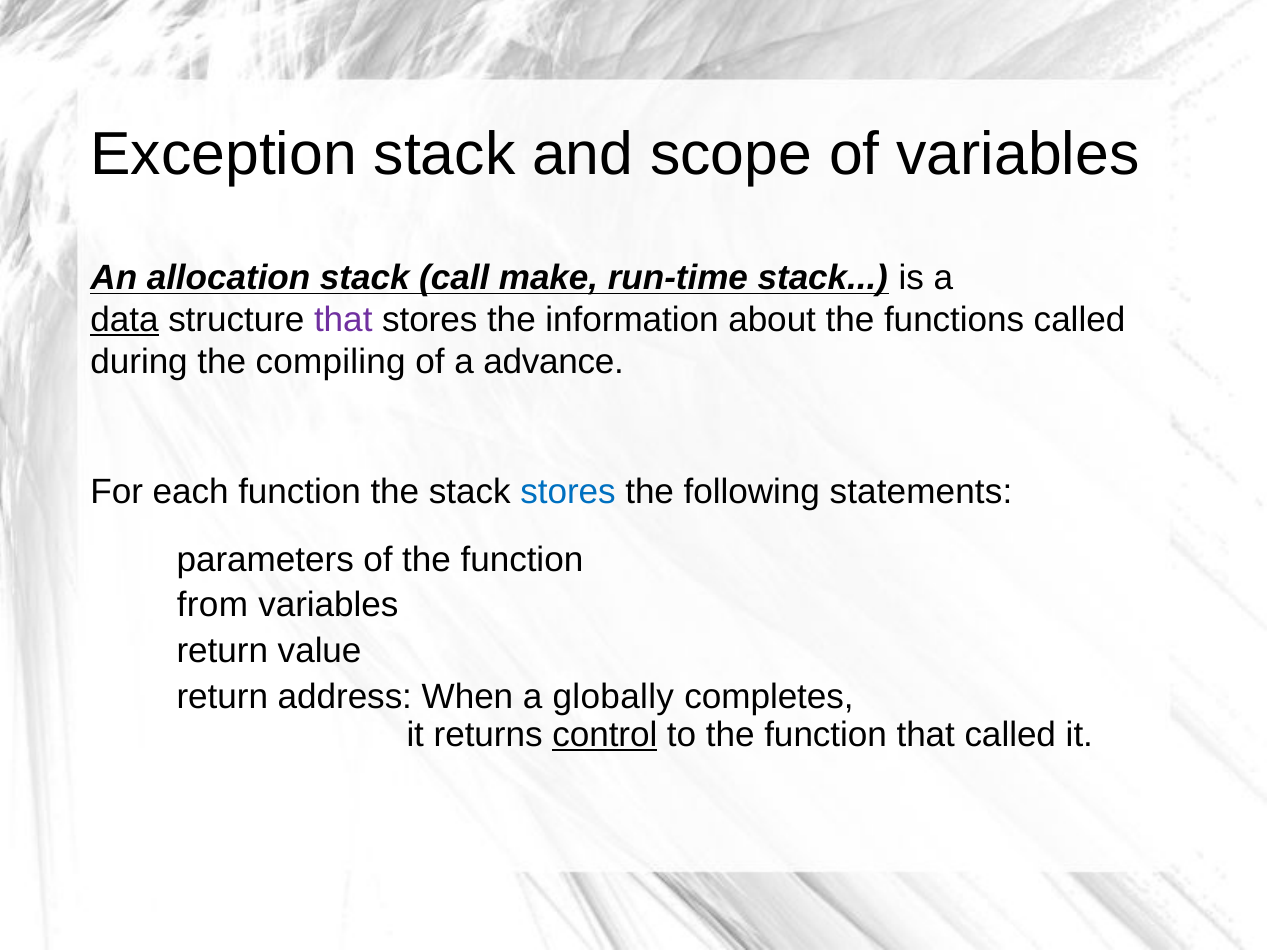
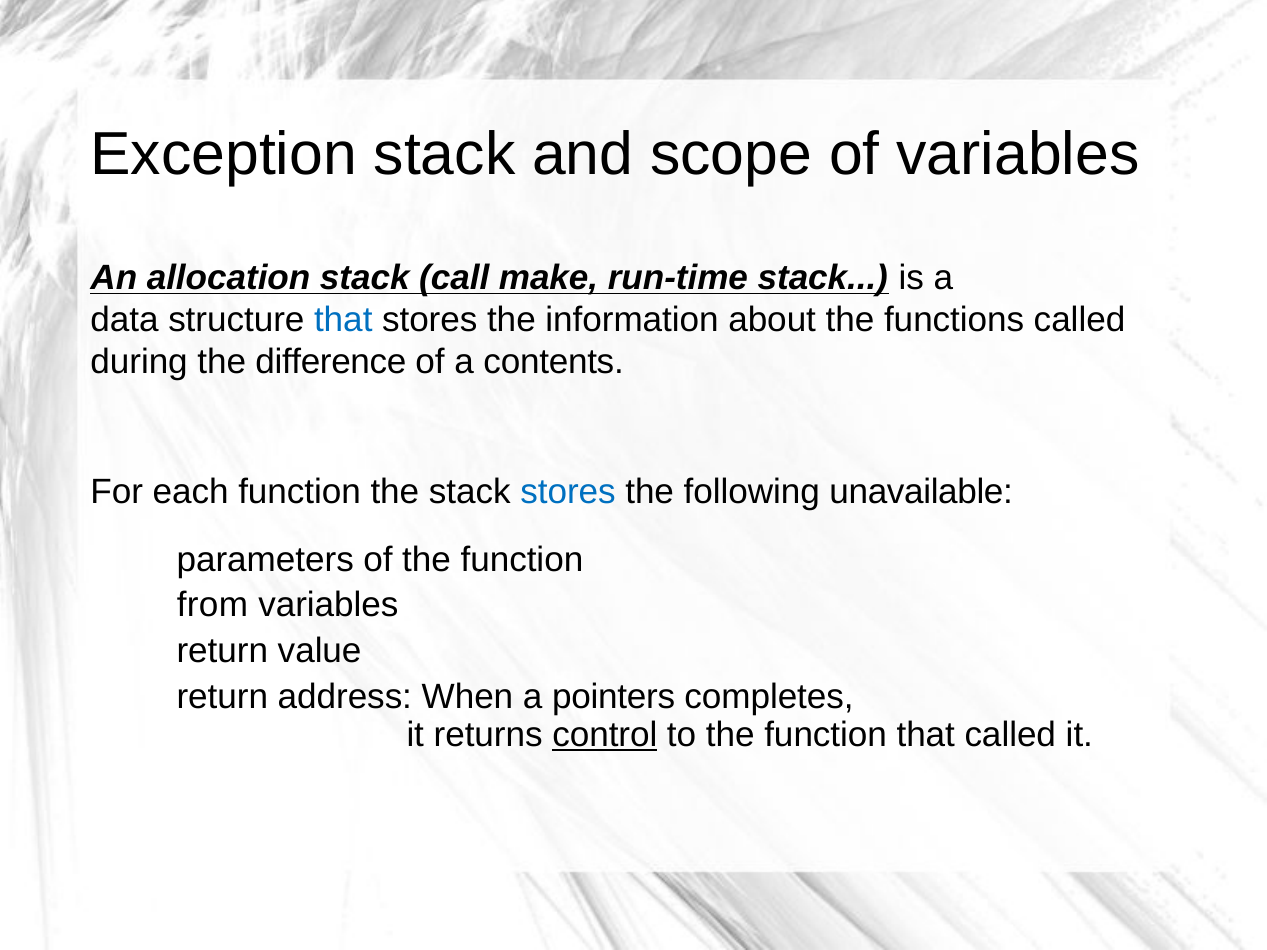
data underline: present -> none (125, 320)
that colour: purple -> blue (343, 320)
compiling: compiling -> difference (331, 362)
advance: advance -> contents (554, 362)
statements: statements -> unavailable (921, 492)
globally: globally -> pointers (614, 697)
